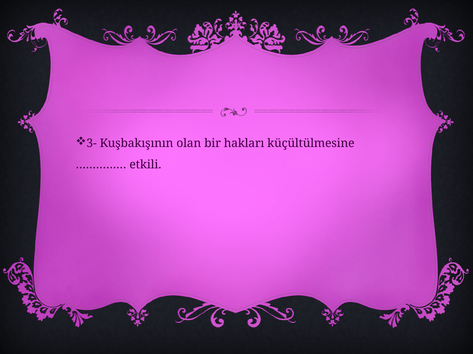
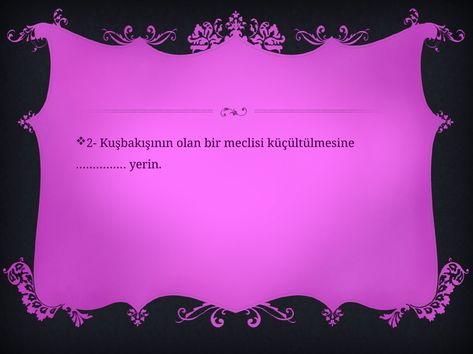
3-: 3- -> 2- (92, 144)
hakları: hakları -> meclisi (244, 144)
etkili: etkili -> yerin (145, 165)
